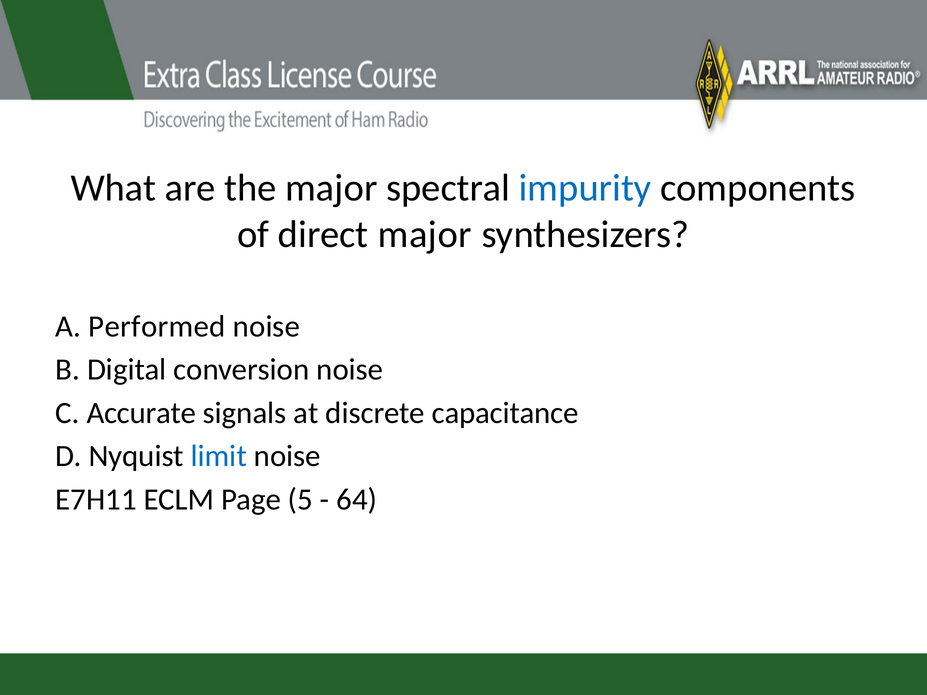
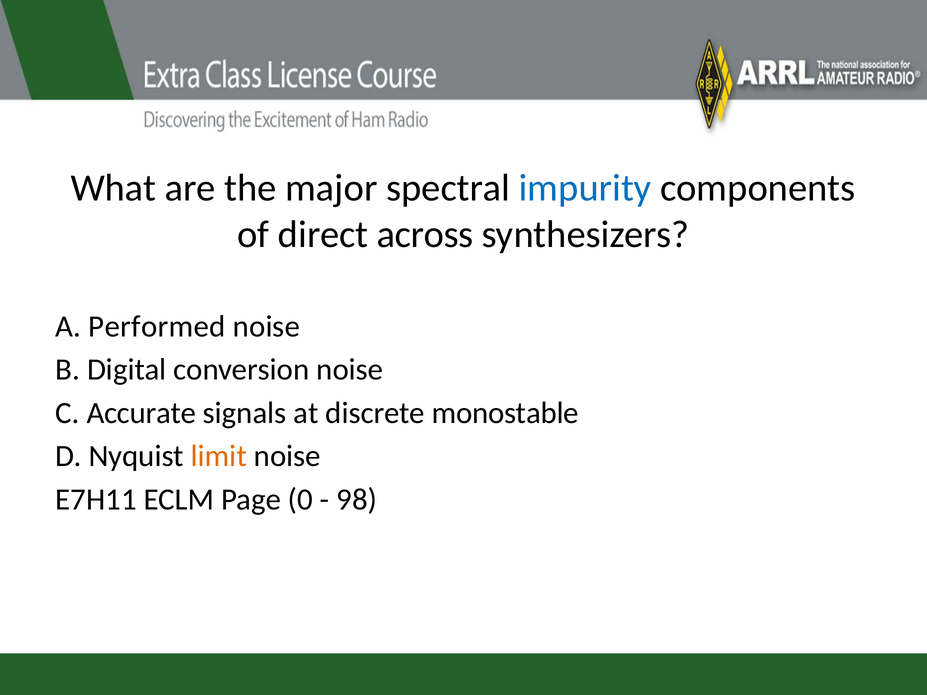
direct major: major -> across (425, 234)
capacitance: capacitance -> monostable (505, 413)
limit colour: blue -> orange (219, 456)
5: 5 -> 0 (300, 500)
64: 64 -> 98 (357, 500)
